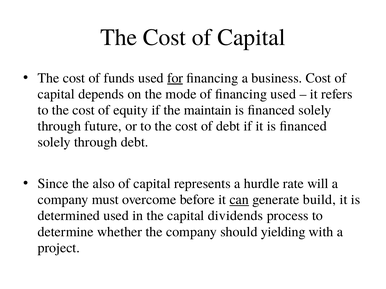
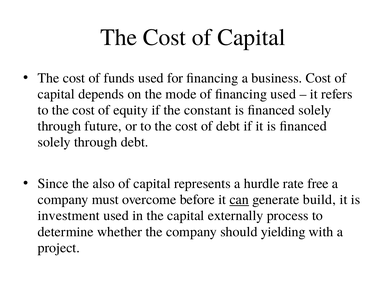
for underline: present -> none (175, 78)
maintain: maintain -> constant (208, 110)
will: will -> free (318, 184)
determined: determined -> investment (69, 216)
dividends: dividends -> externally (236, 216)
